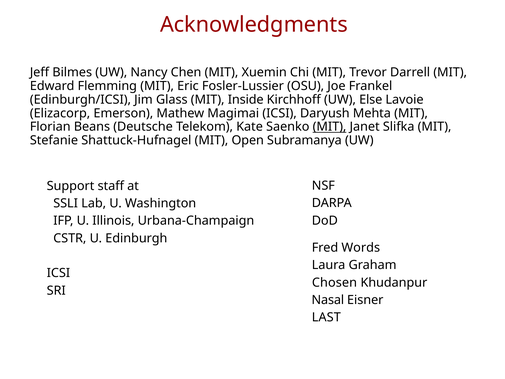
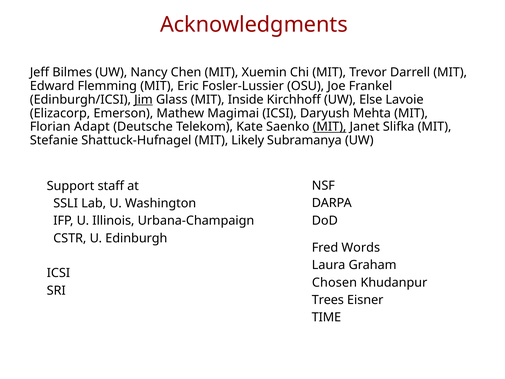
Jim underline: none -> present (143, 99)
Beans: Beans -> Adapt (92, 127)
Open: Open -> Likely (248, 140)
Nasal: Nasal -> Trees (328, 300)
LAST: LAST -> TIME (326, 317)
